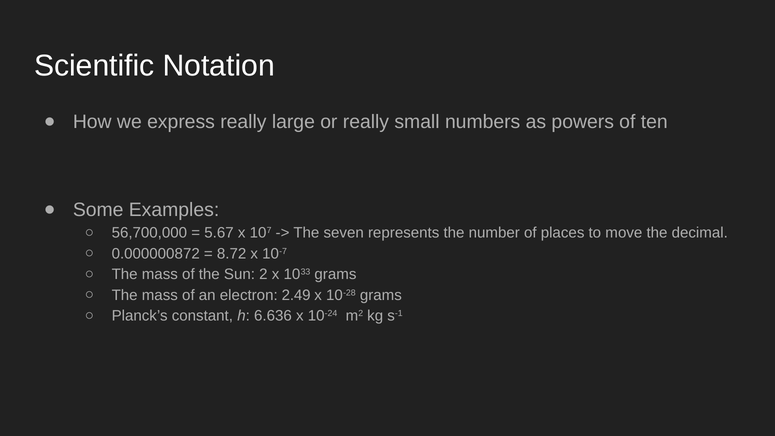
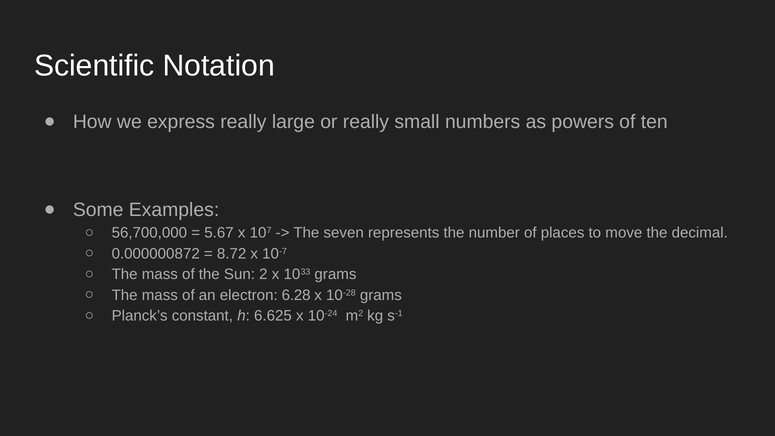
2.49: 2.49 -> 6.28 (296, 295)
6.636: 6.636 -> 6.625 (273, 316)
